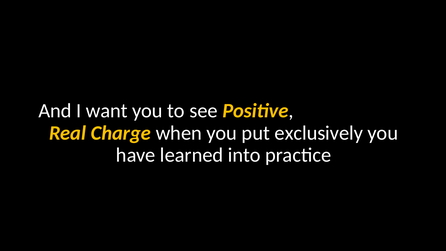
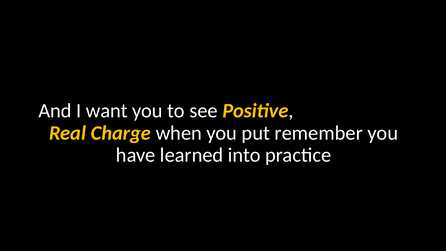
exclusively: exclusively -> remember (319, 133)
